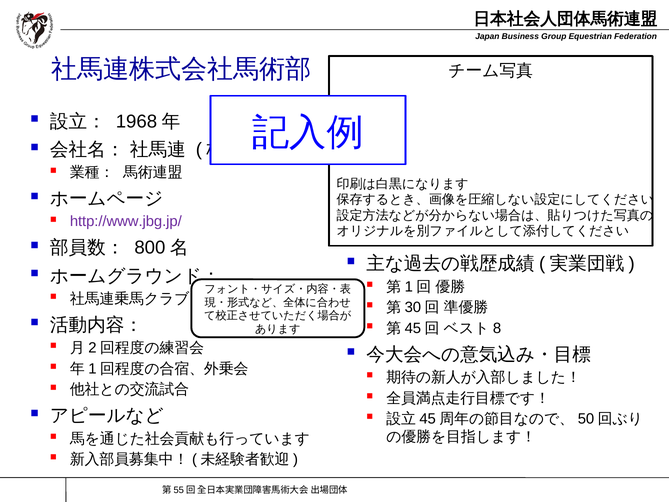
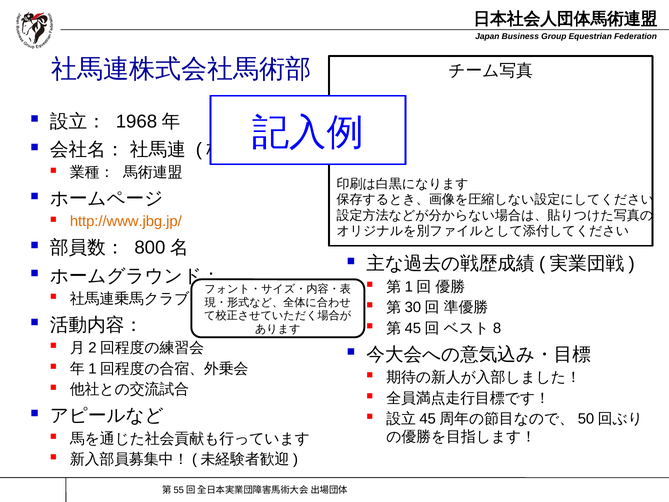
http://www.jbg.jp/ colour: purple -> orange (126, 221)
